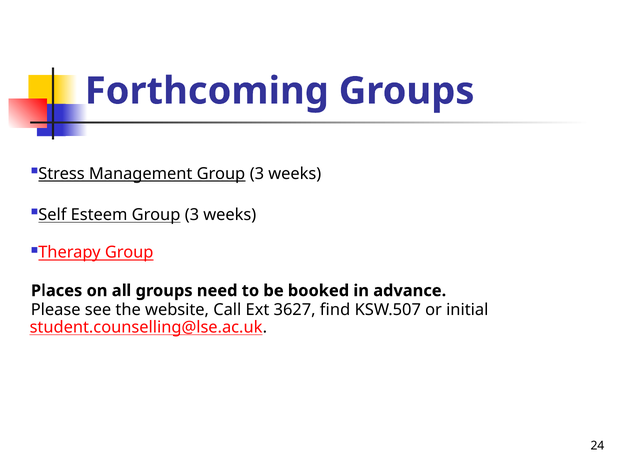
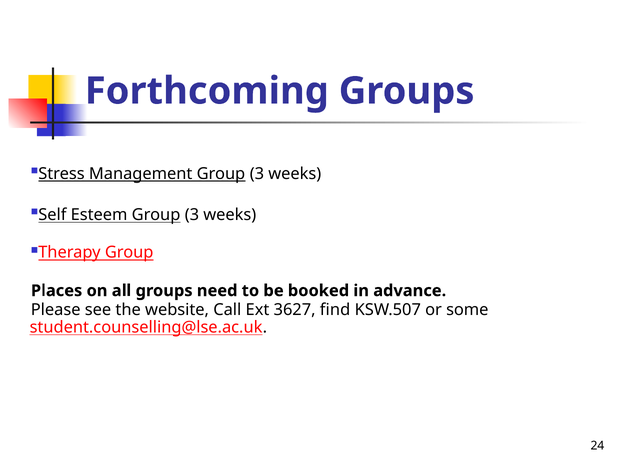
initial: initial -> some (467, 310)
